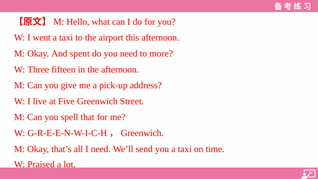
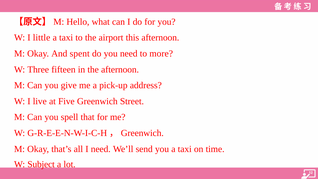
went: went -> little (42, 38)
Praised: Praised -> Subject (41, 164)
